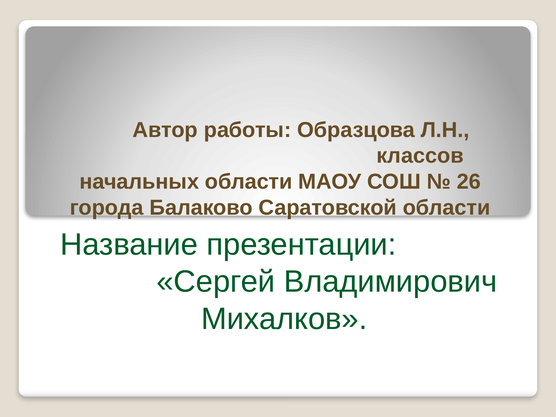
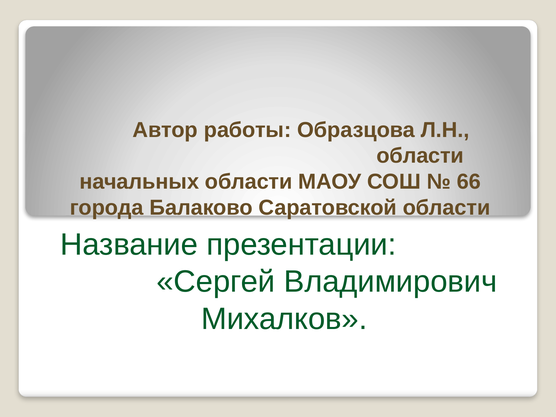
классов: классов -> области (420, 156)
26: 26 -> 66 (469, 182)
